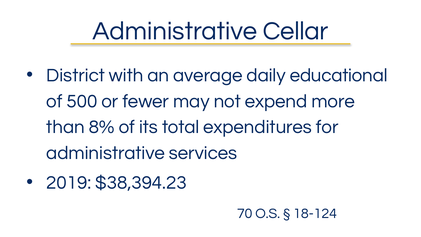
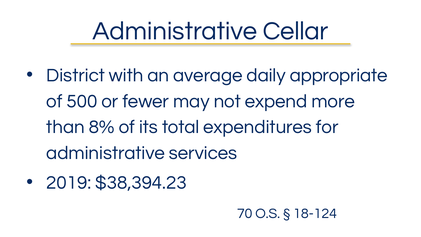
educational: educational -> appropriate (339, 75)
